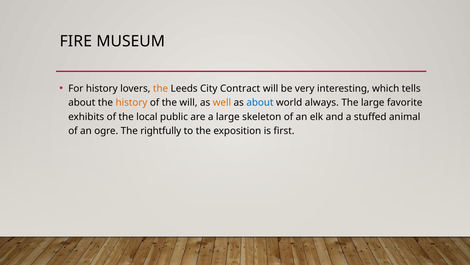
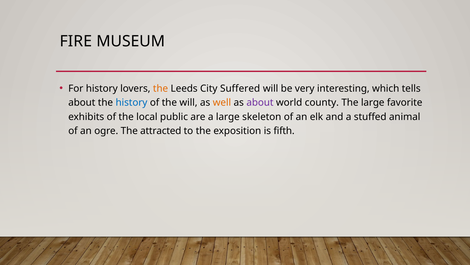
Contract: Contract -> Suffered (240, 88)
history colour: orange -> blue (131, 102)
about colour: blue -> purple (260, 102)
always: always -> county (322, 102)
rightfully: rightfully -> attracted (161, 131)
first: first -> fifth (284, 131)
